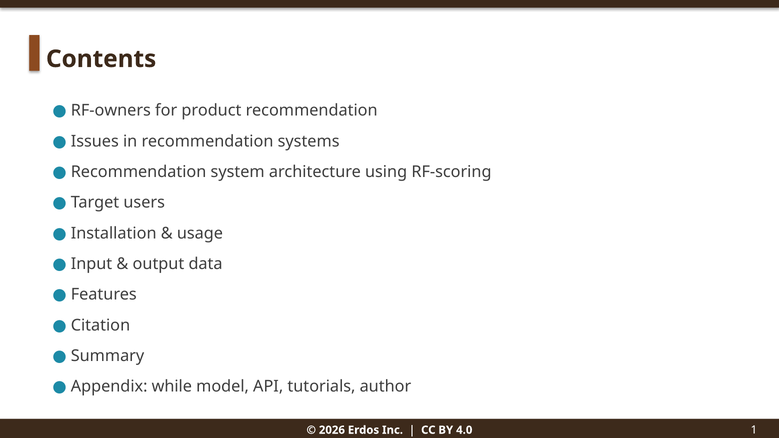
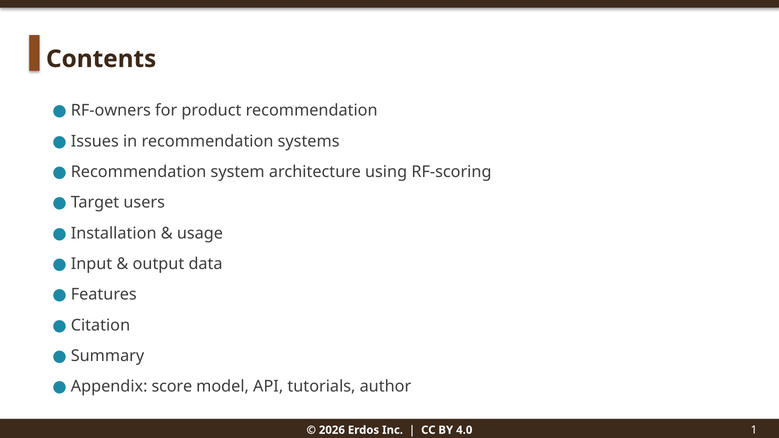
while: while -> score (172, 387)
